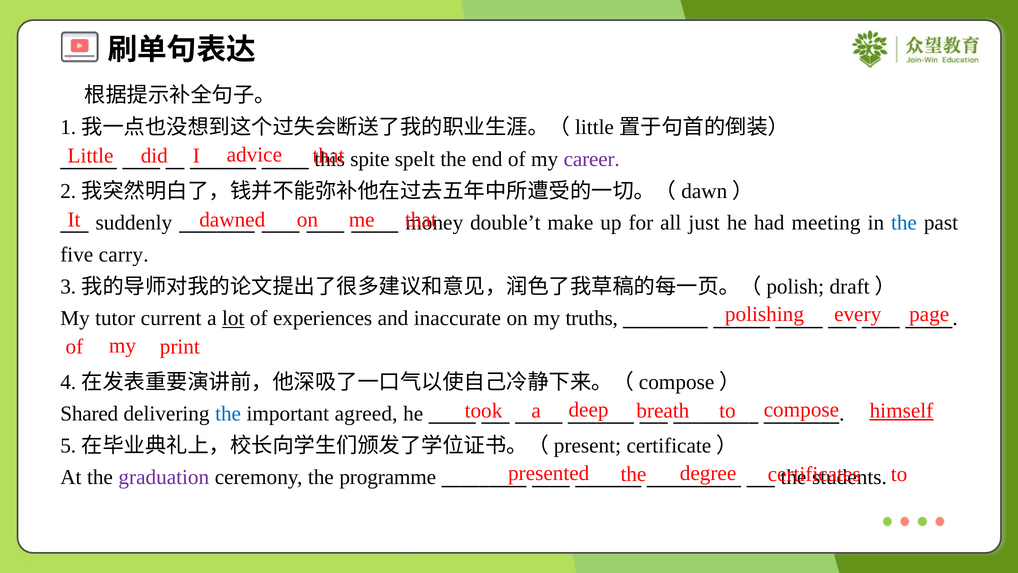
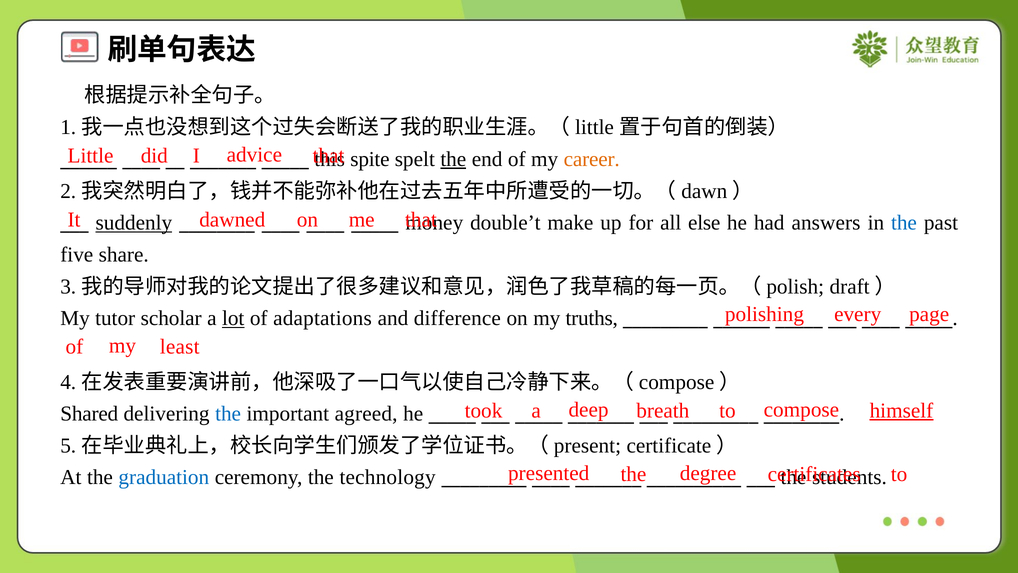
the underline: none -> present (453, 159)
career colour: purple -> orange (592, 159)
suddenly underline: none -> present (134, 223)
just: just -> else (704, 223)
meeting: meeting -> answers (826, 223)
carry: carry -> share (124, 254)
current: current -> scholar (171, 318)
experiences: experiences -> adaptations (322, 318)
inaccurate: inaccurate -> difference (457, 318)
print: print -> least (180, 347)
graduation colour: purple -> blue (164, 477)
programme: programme -> technology (388, 477)
